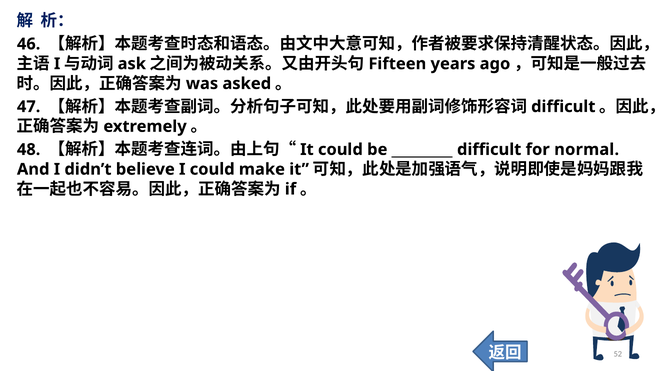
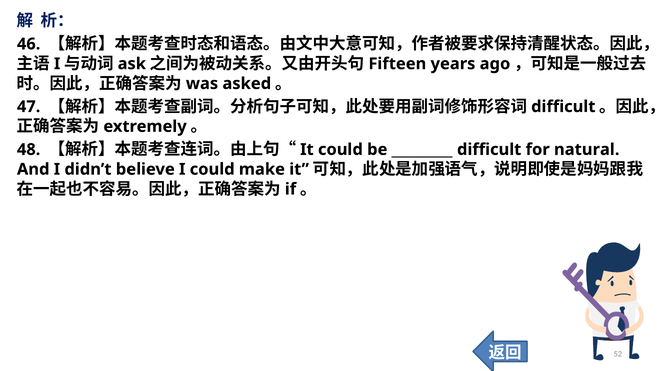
normal: normal -> natural (587, 150)
